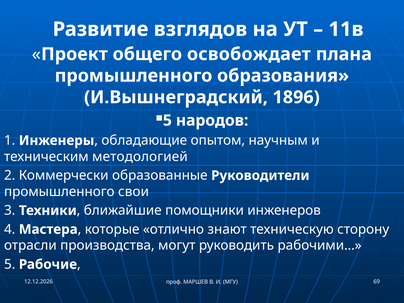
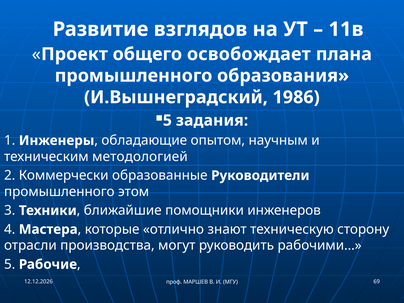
1896: 1896 -> 1986 (296, 97)
народов: народов -> задания (212, 120)
свои: свои -> этом (134, 192)
